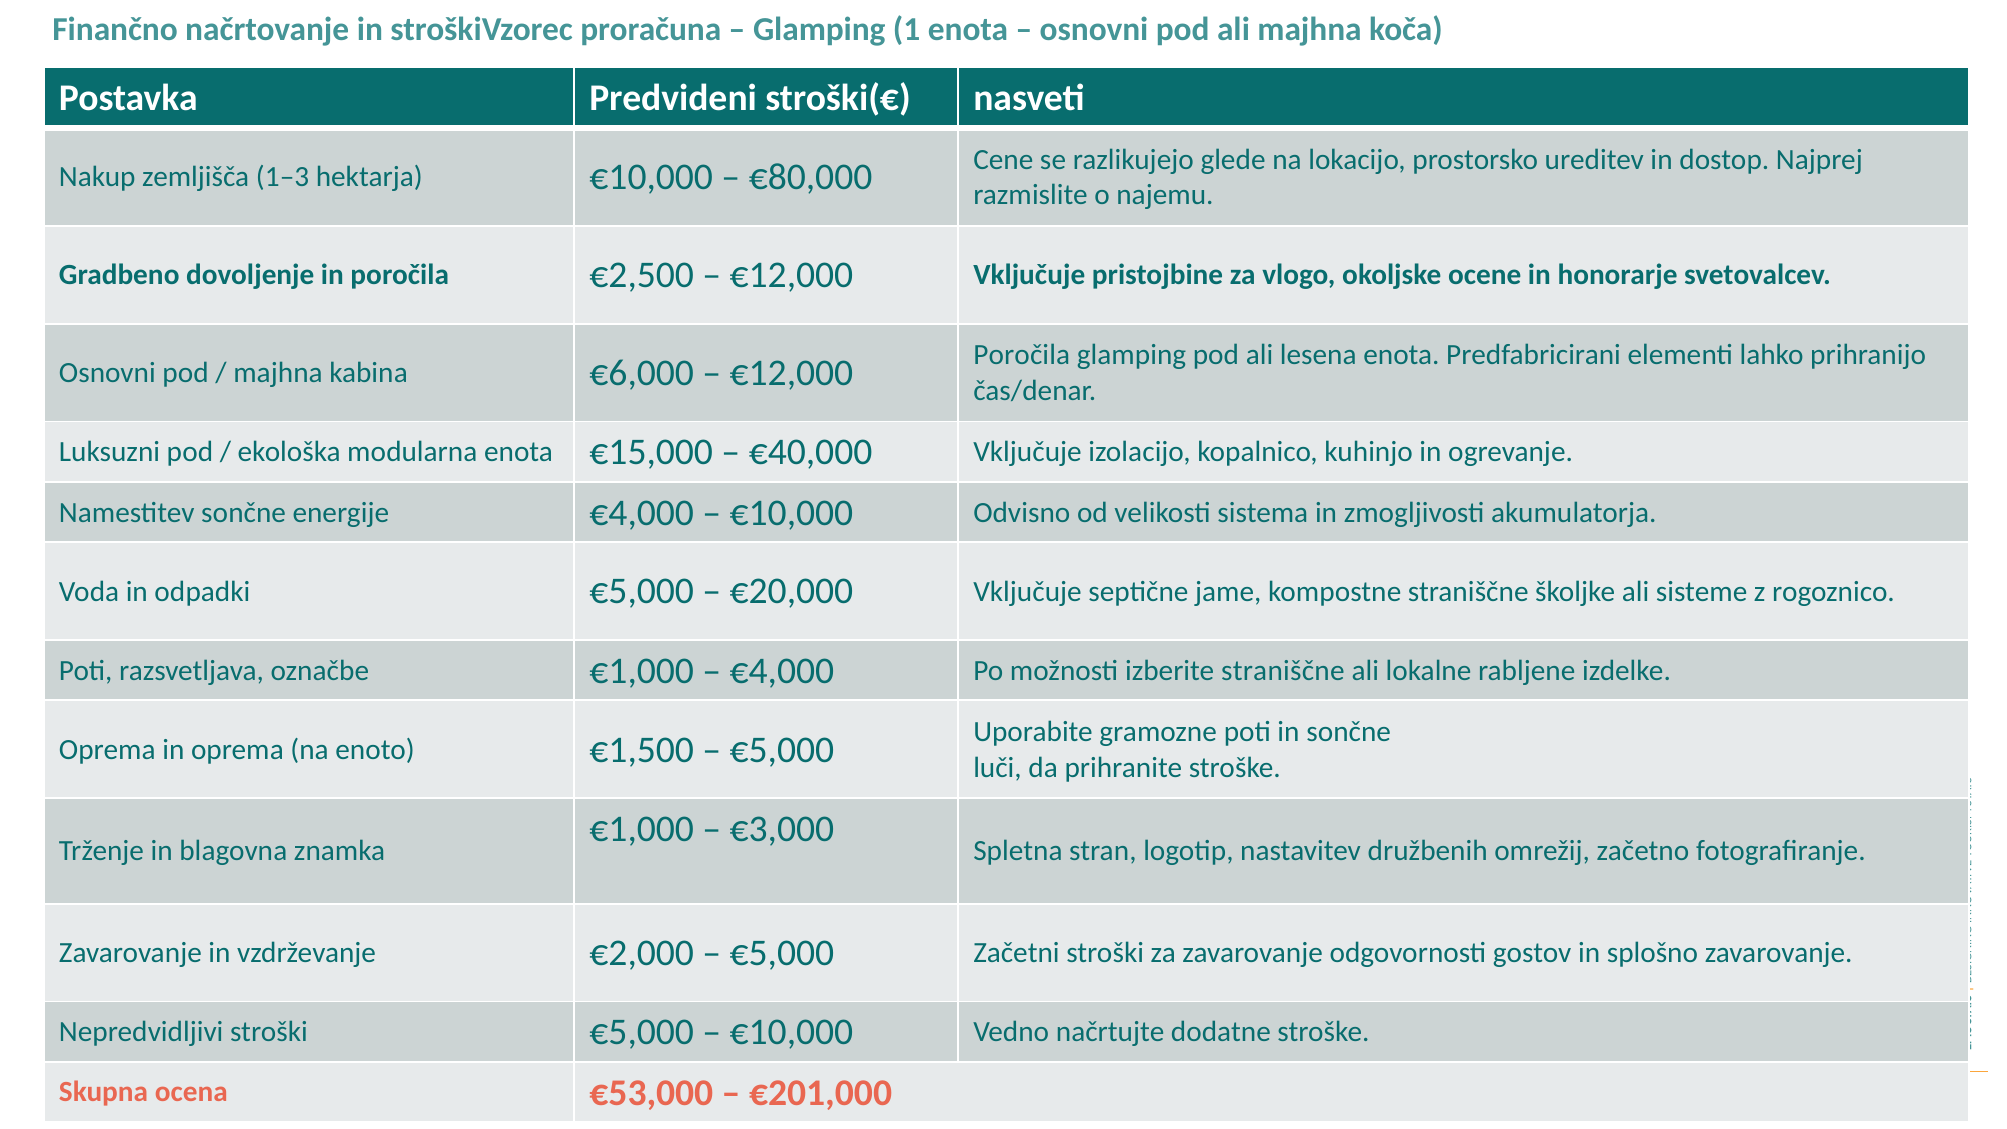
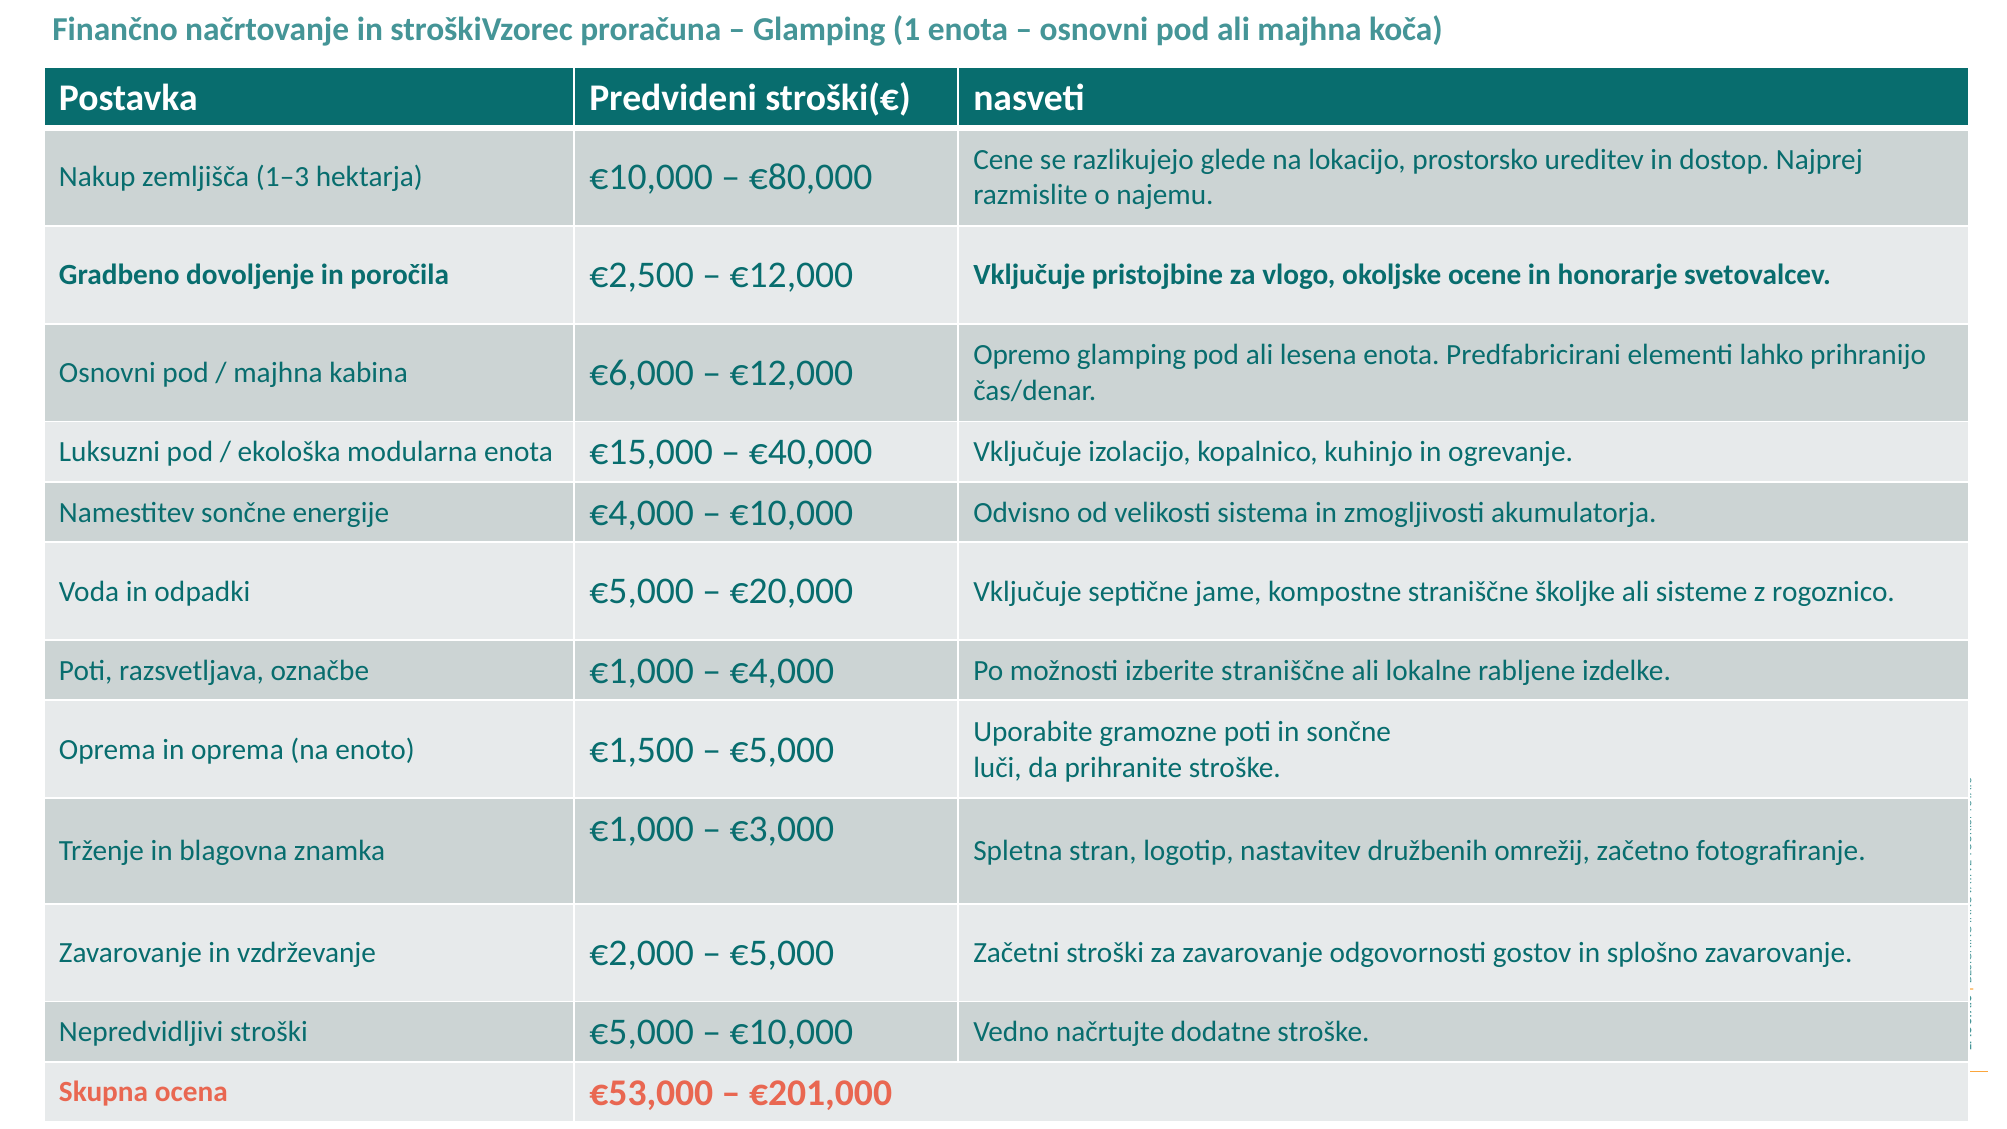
€12,000 Poročila: Poročila -> Opremo (1022, 355)
